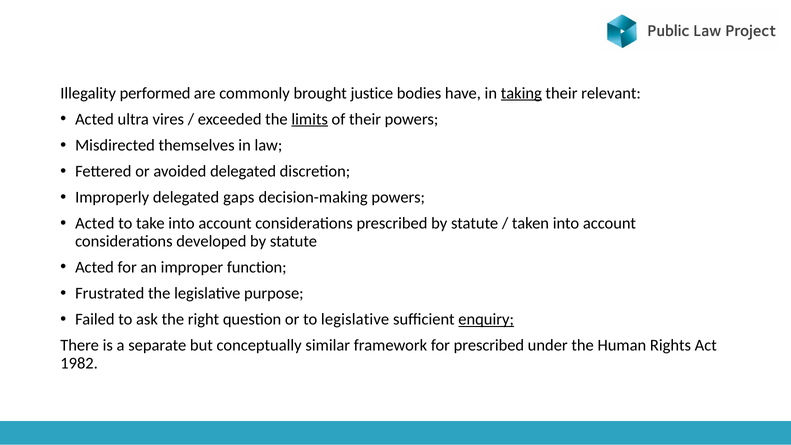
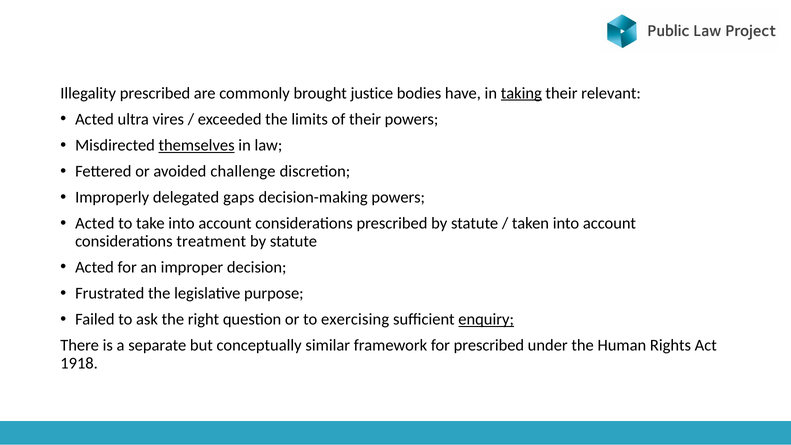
Illegality performed: performed -> prescribed (155, 93)
limits underline: present -> none (310, 119)
themselves underline: none -> present (197, 145)
avoided delegated: delegated -> challenge (243, 171)
developed: developed -> treatment (211, 241)
function: function -> decision (257, 267)
to legislative: legislative -> exercising (355, 319)
1982: 1982 -> 1918 (79, 363)
